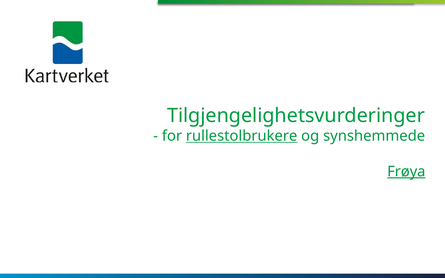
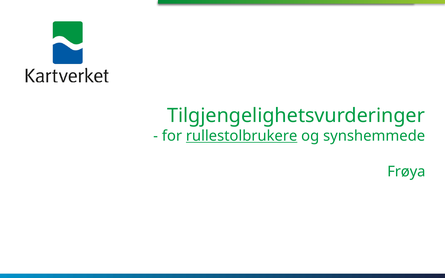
Frøya underline: present -> none (406, 172)
